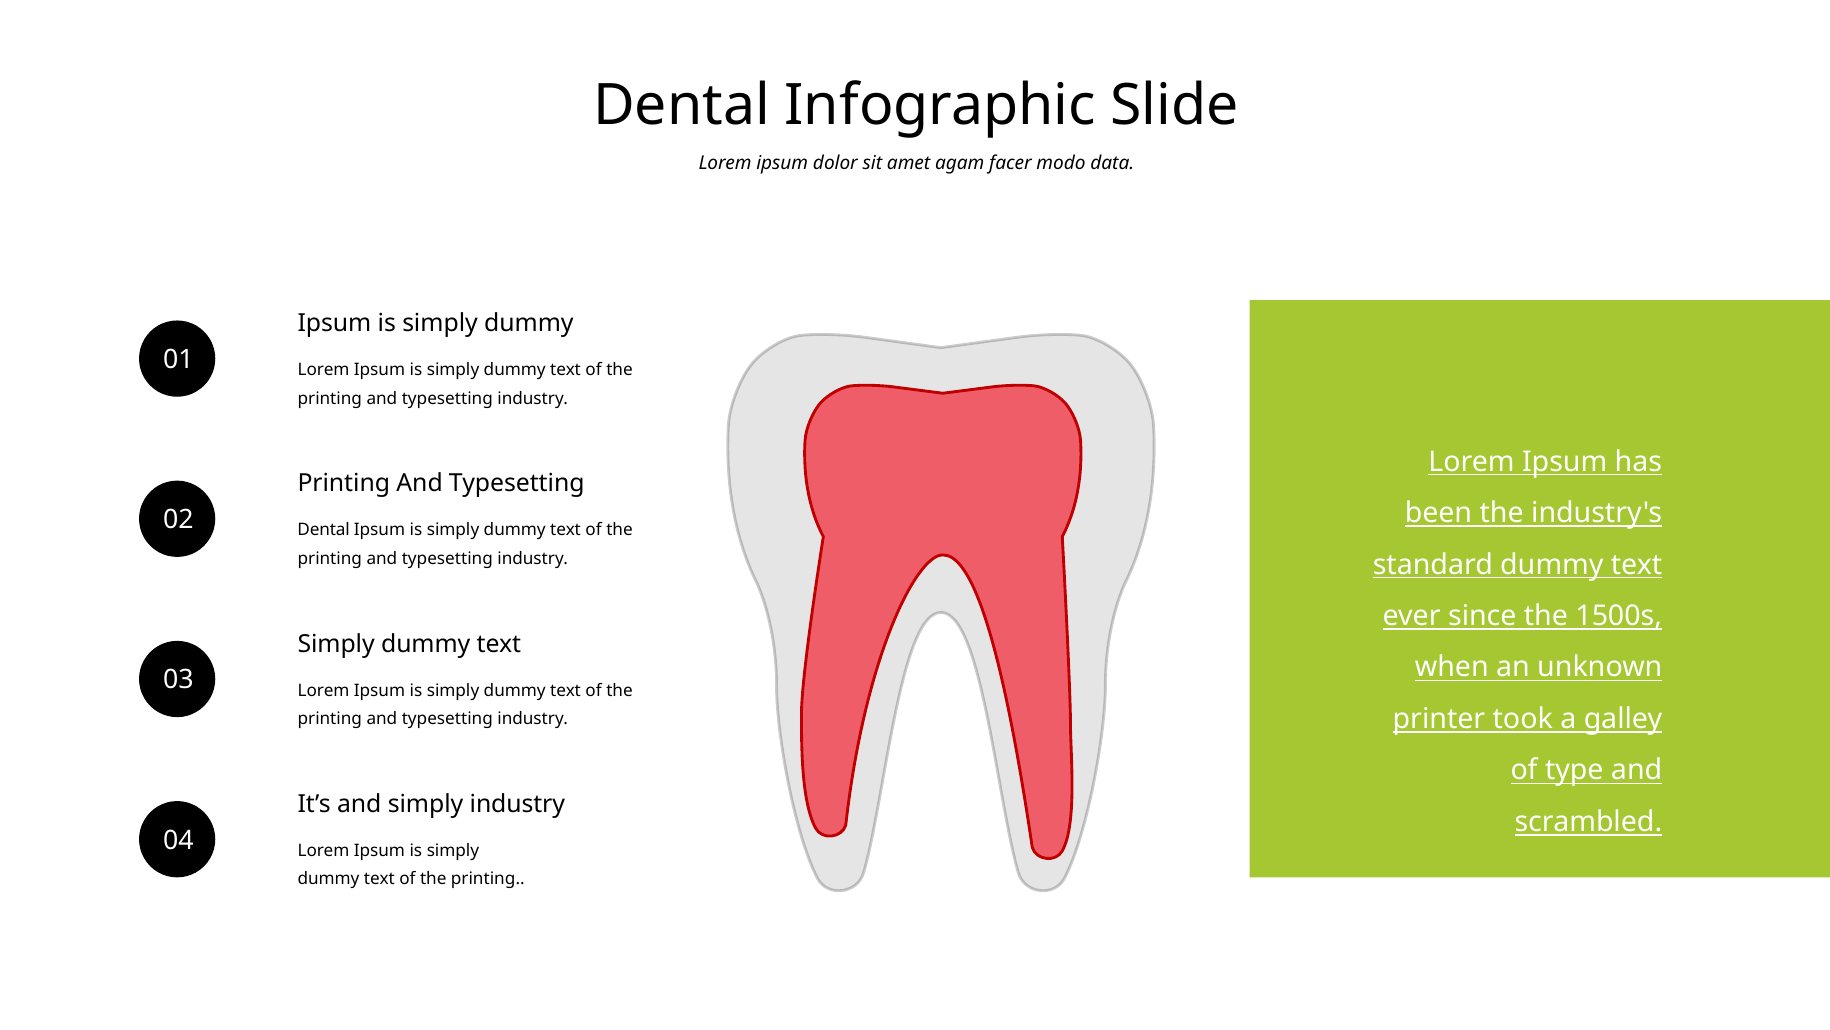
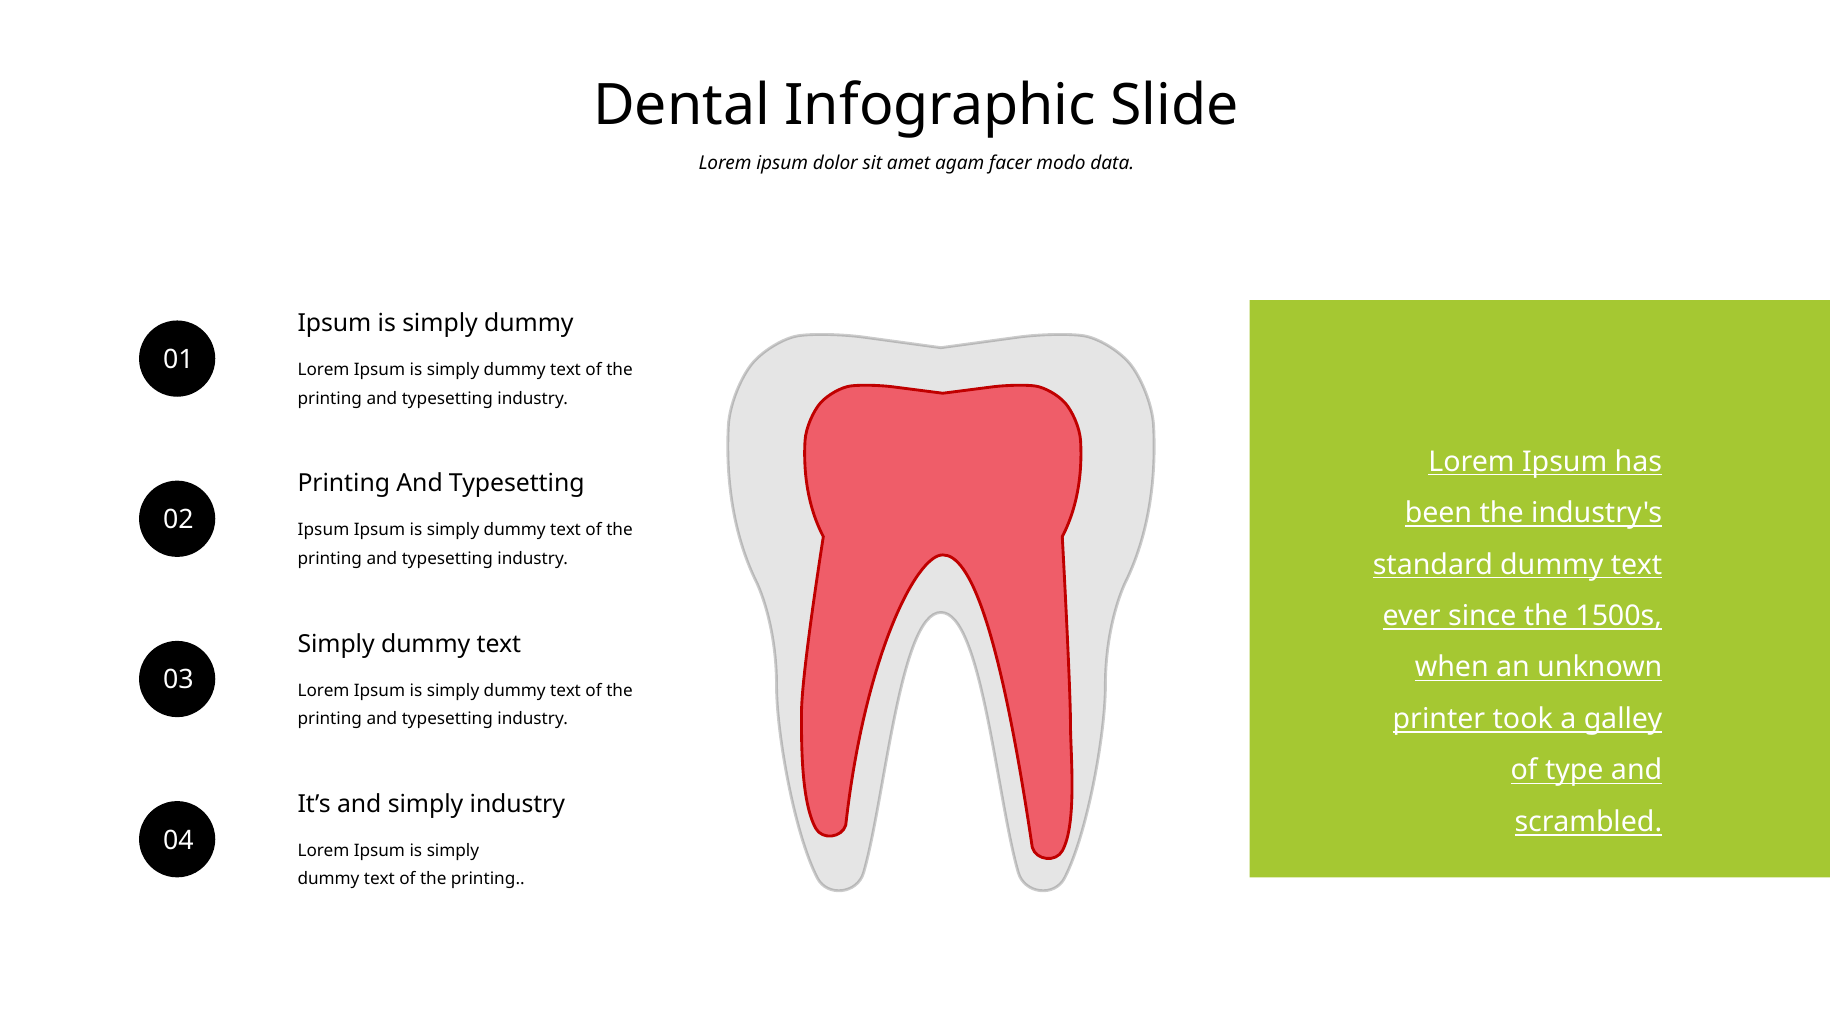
02 Dental: Dental -> Ipsum (323, 530)
